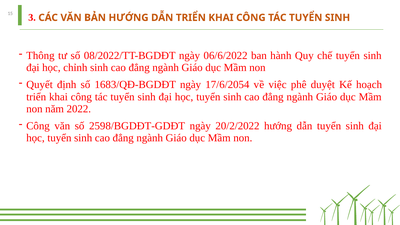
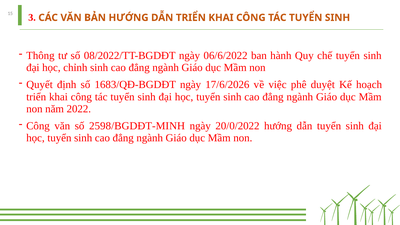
17/6/2054: 17/6/2054 -> 17/6/2026 (227, 85)
2598/BGDĐT-GDĐT: 2598/BGDĐT-GDĐT -> 2598/BGDĐT-MINH (137, 126)
20/2/2022: 20/2/2022 -> 20/0/2022 (237, 126)
